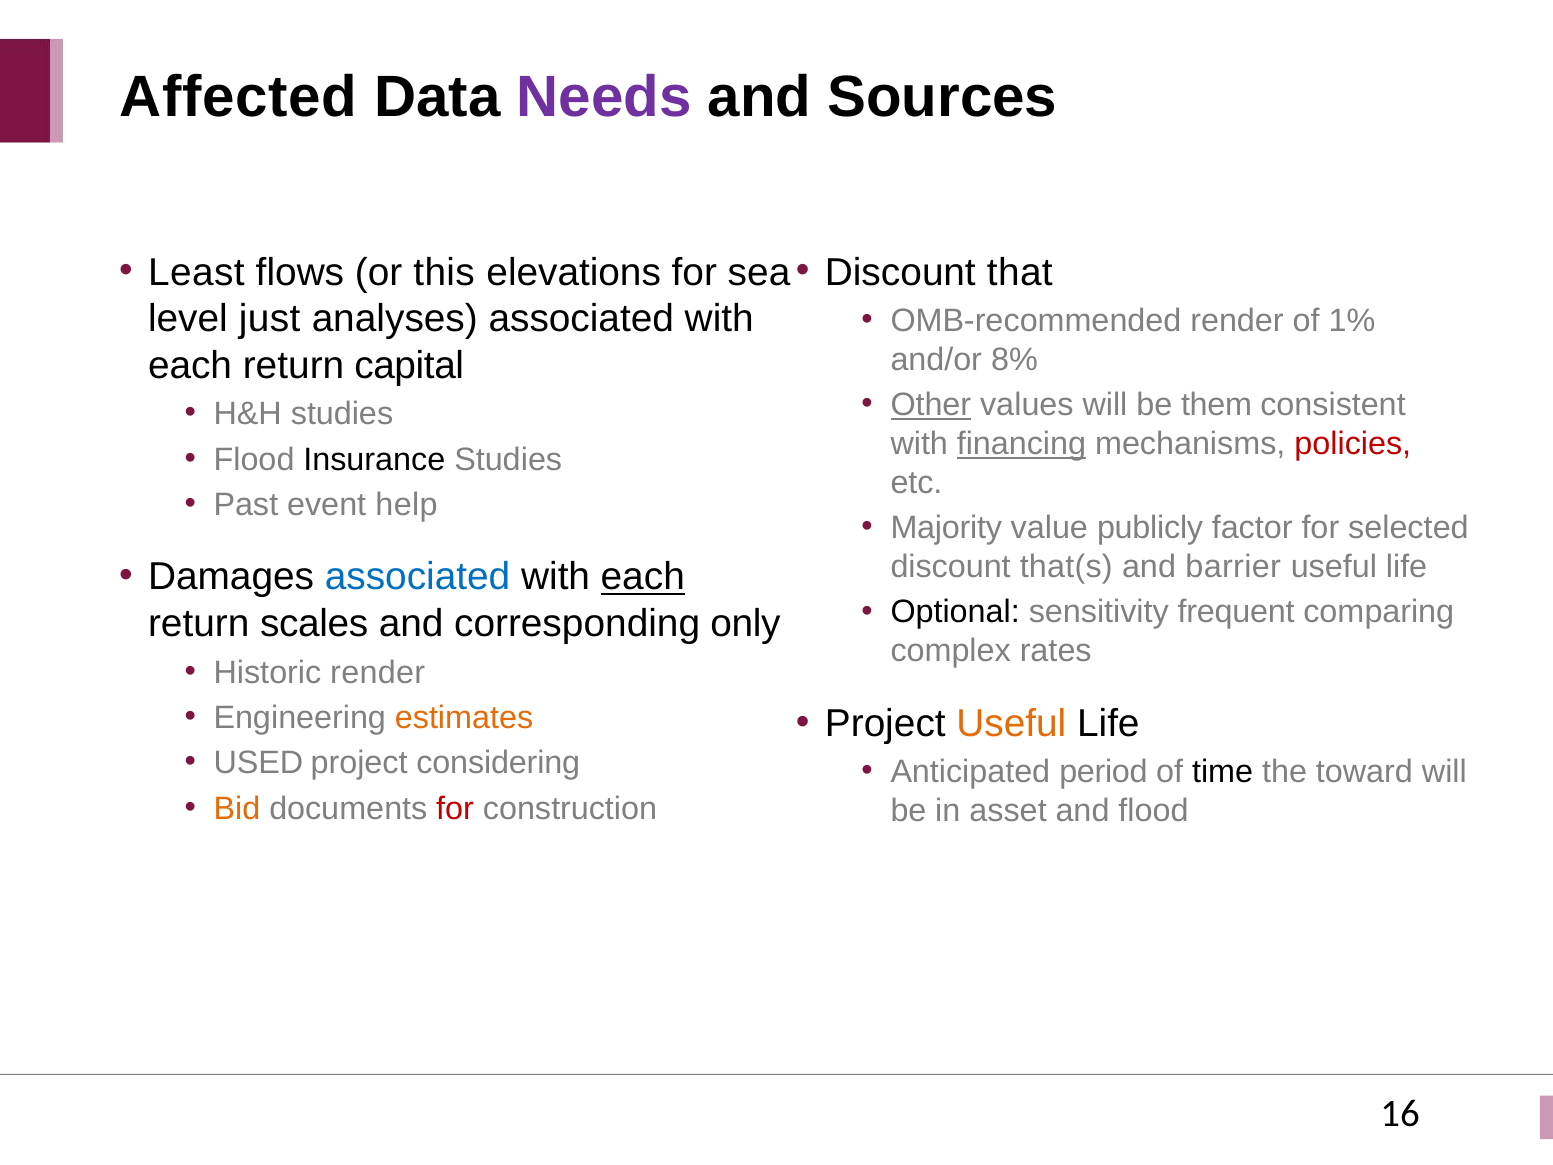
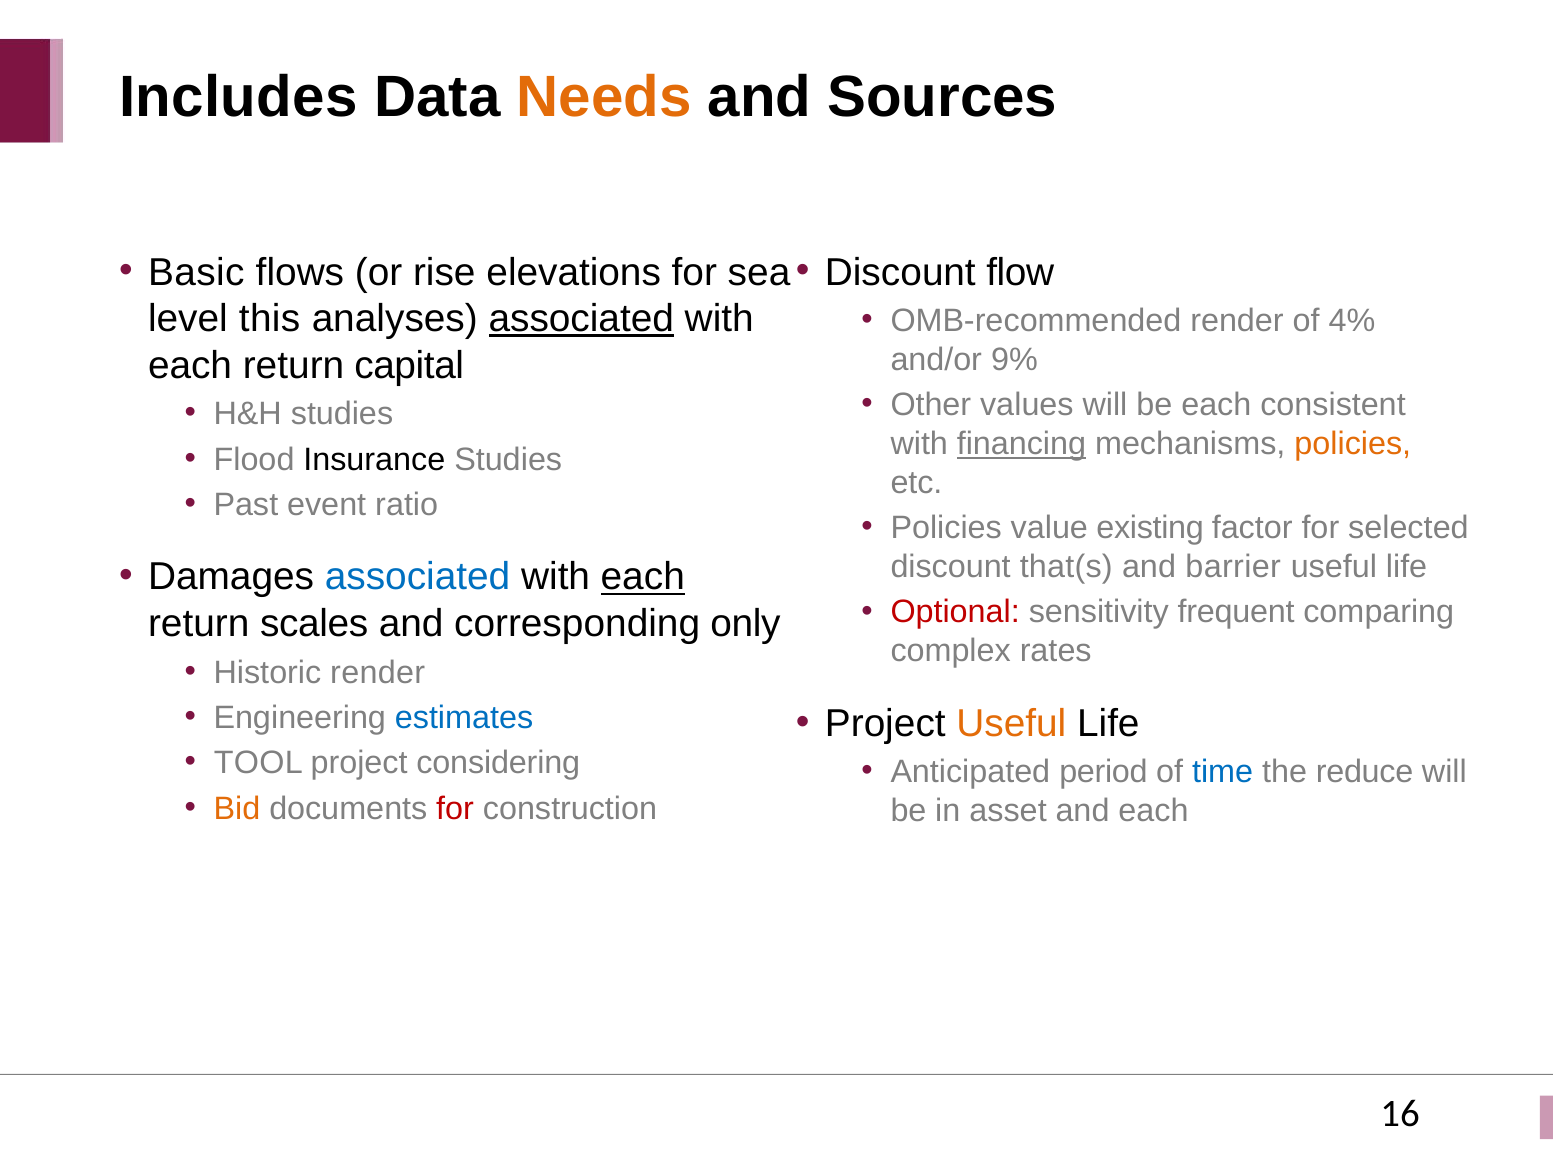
Affected: Affected -> Includes (239, 97)
Needs colour: purple -> orange (604, 97)
Least: Least -> Basic (196, 272)
this: this -> rise (444, 272)
that: that -> flow (1020, 272)
just: just -> this (270, 319)
associated underline: none -> present (581, 319)
1%: 1% -> 4% (1352, 321)
8%: 8% -> 9% (1014, 360)
Other underline: present -> none (931, 405)
be them: them -> each (1216, 405)
policies colour: red -> orange (1353, 444)
help: help -> ratio (407, 505)
Majority: Majority -> Policies (946, 528)
publicly: publicly -> existing (1150, 528)
Optional colour: black -> red (955, 612)
estimates colour: orange -> blue (464, 718)
USED: USED -> TOOL (258, 763)
time colour: black -> blue (1223, 772)
toward: toward -> reduce (1365, 772)
and flood: flood -> each (1154, 811)
